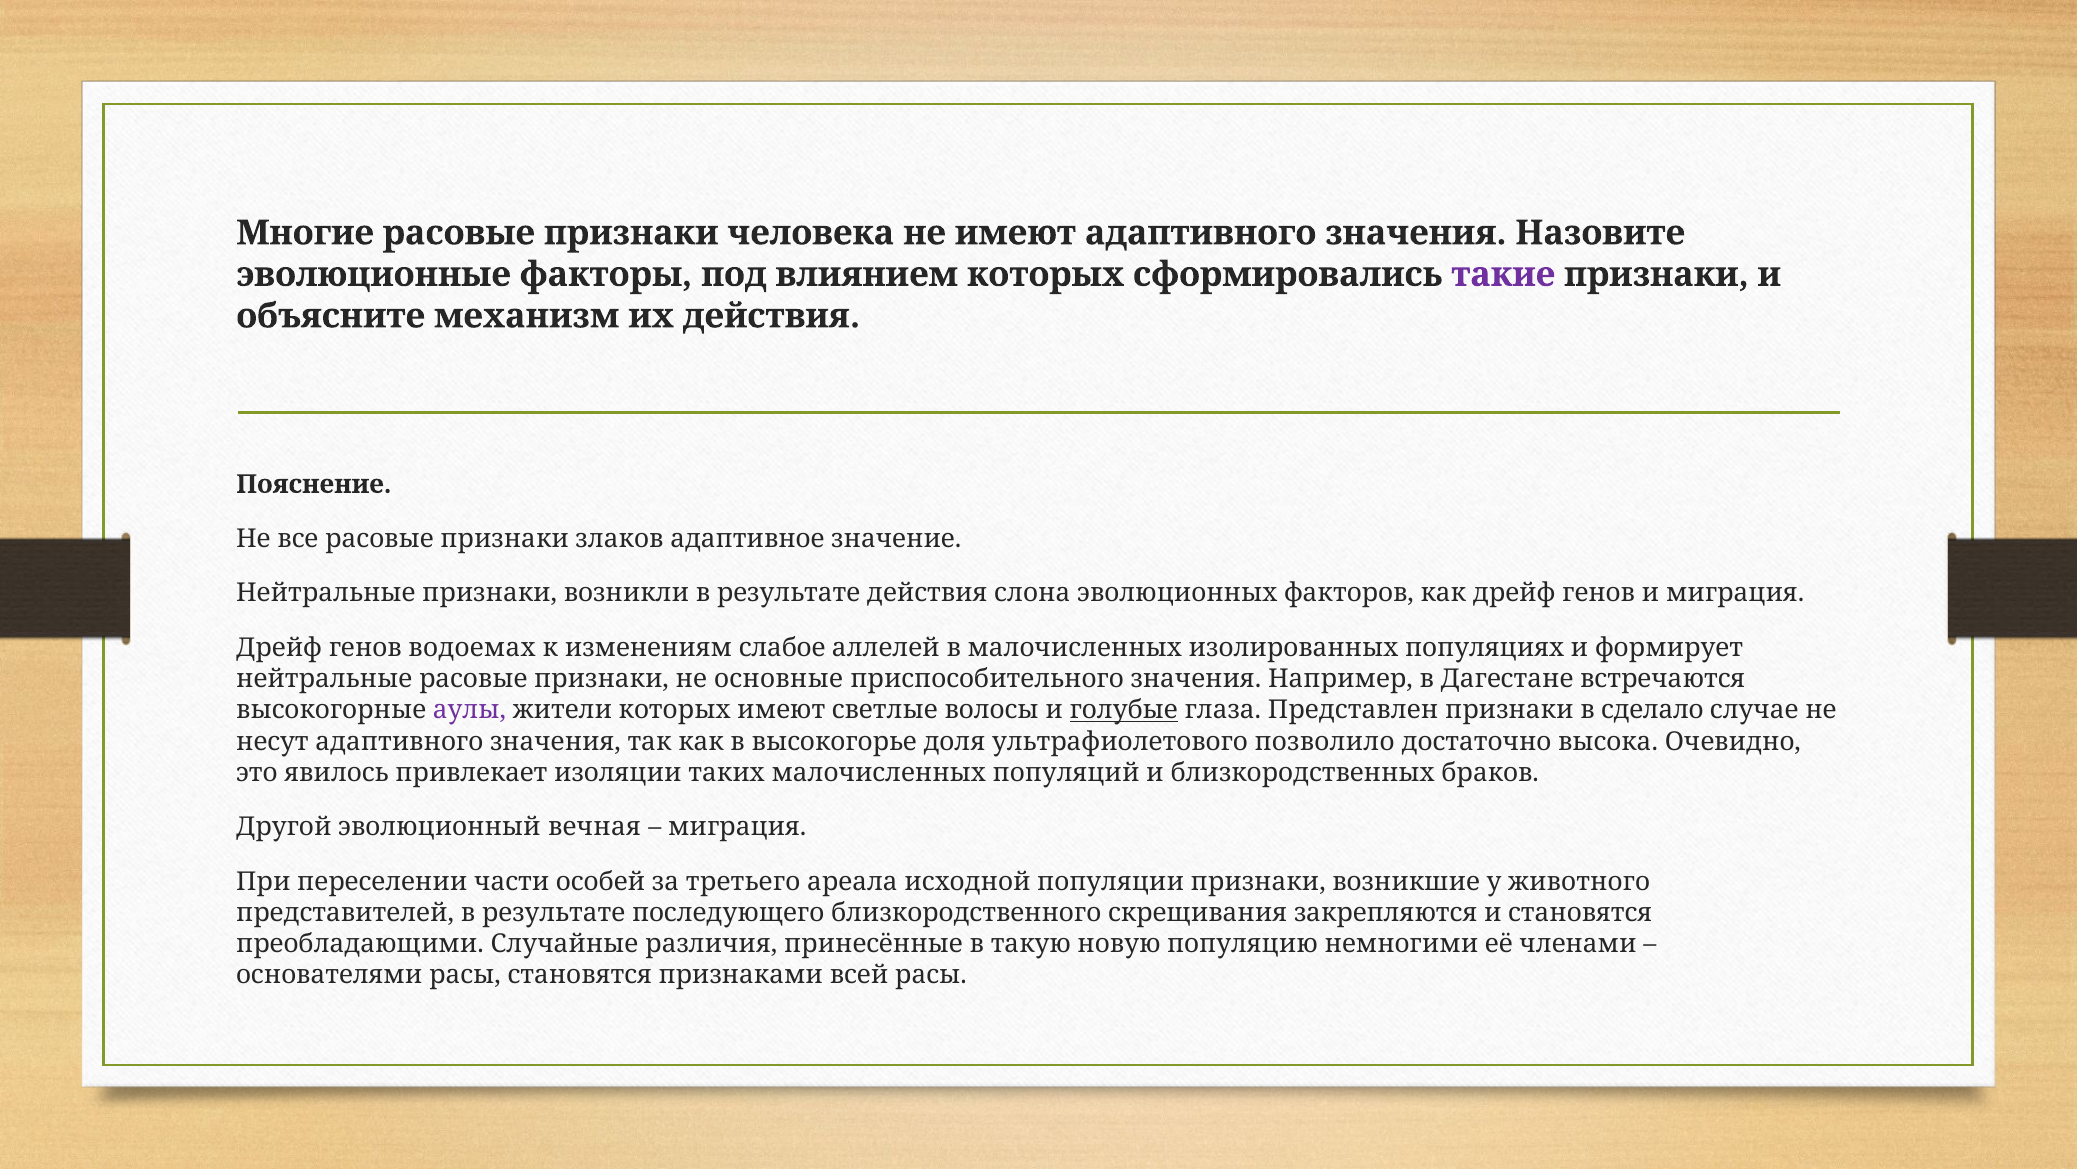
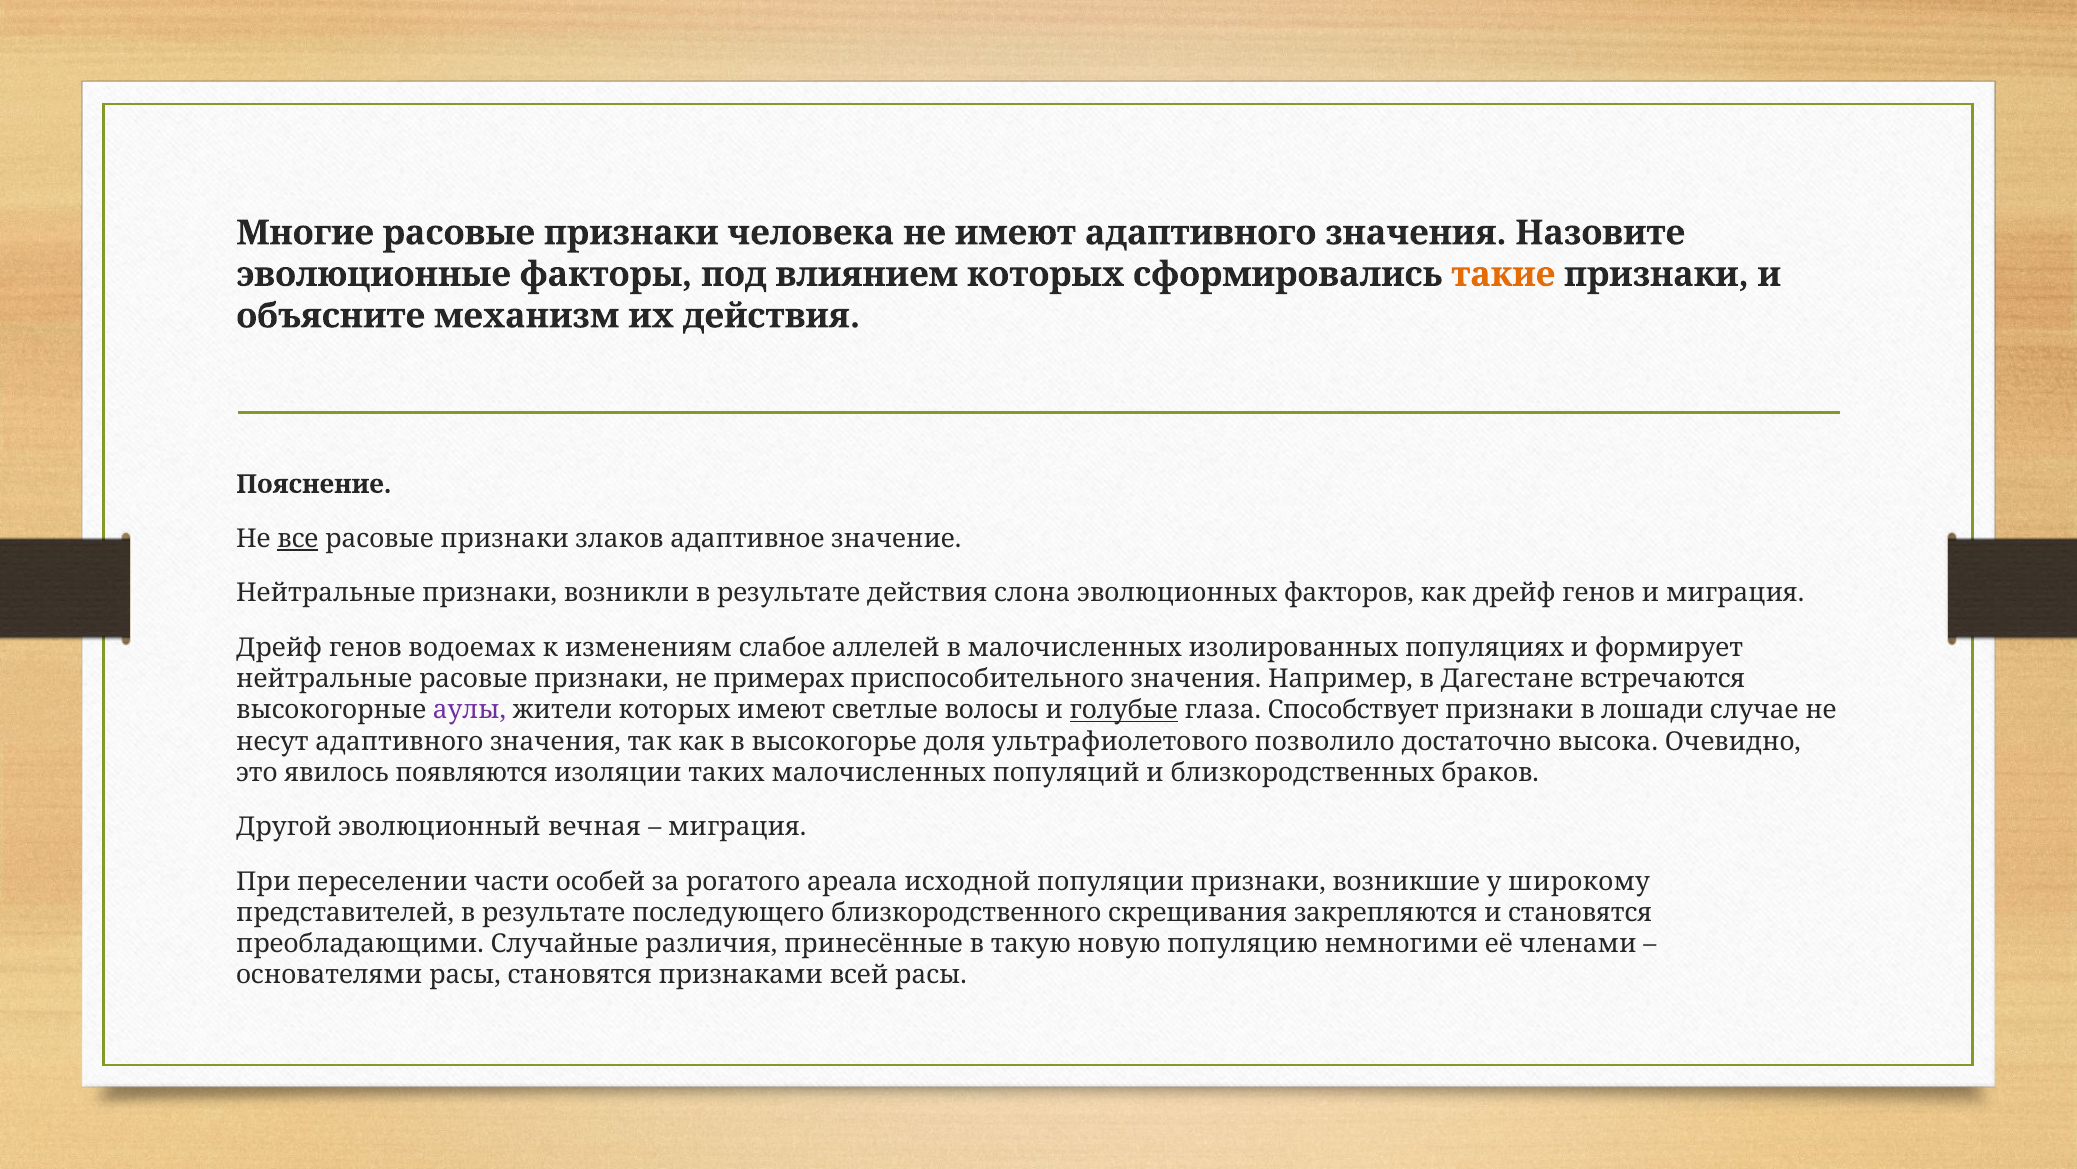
такие colour: purple -> orange (1503, 274)
все underline: none -> present (298, 538)
основные: основные -> примерах (779, 679)
Представлен: Представлен -> Способствует (1353, 710)
сделало: сделало -> лошади (1652, 710)
привлекает: привлекает -> появляются (472, 772)
третьего: третьего -> рогатого (743, 881)
животного: животного -> широкому (1579, 881)
